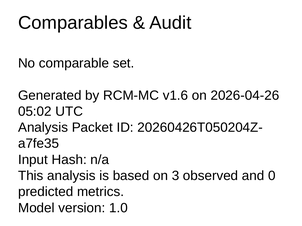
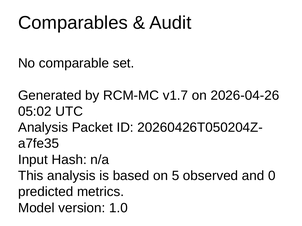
v1.6: v1.6 -> v1.7 (175, 96)
3: 3 -> 5 (176, 176)
